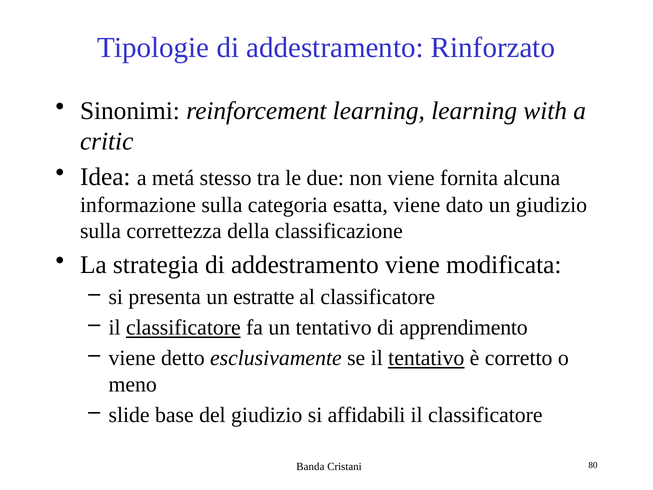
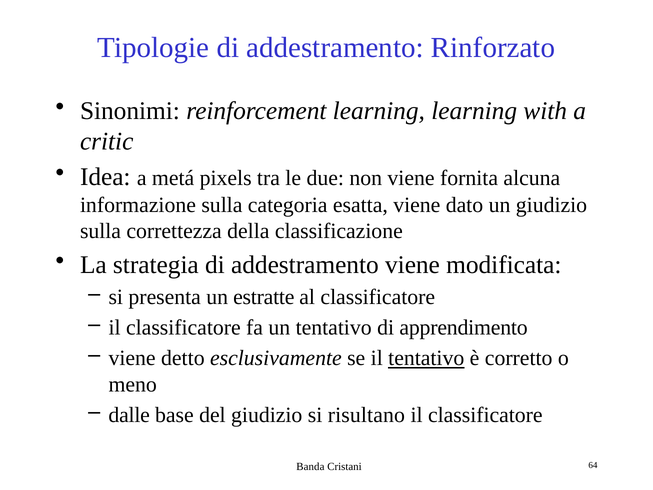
stesso: stesso -> pixels (226, 178)
classificatore underline: present -> none (183, 328)
slide: slide -> dalle (129, 415)
affidabili: affidabili -> risultano (366, 415)
80: 80 -> 64 (593, 465)
